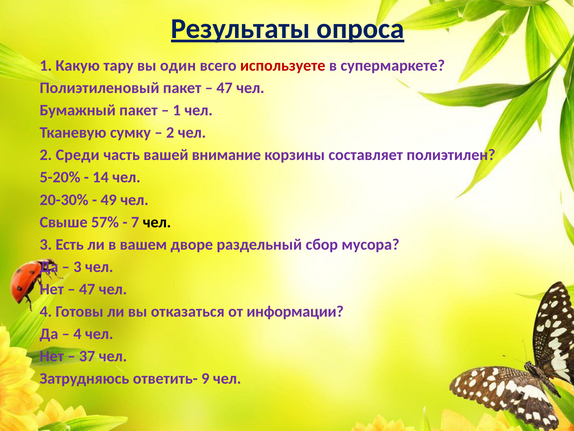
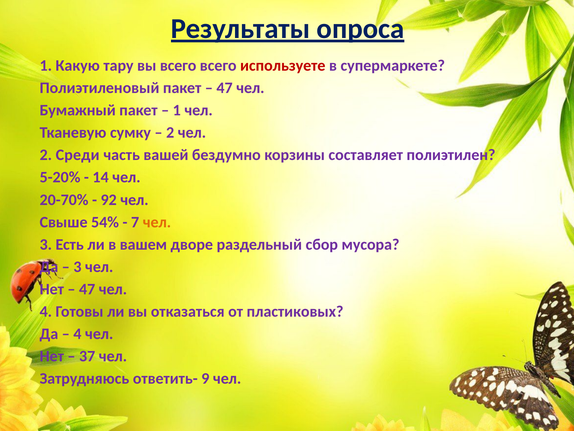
вы один: один -> всего (178, 66)
внимание: внимание -> бездумно (226, 155)
20-30%: 20-30% -> 20-70% (64, 199)
49: 49 -> 92 (109, 199)
57%: 57% -> 54% (105, 222)
чел colour: black -> orange (157, 222)
информации: информации -> пластиковых (295, 311)
